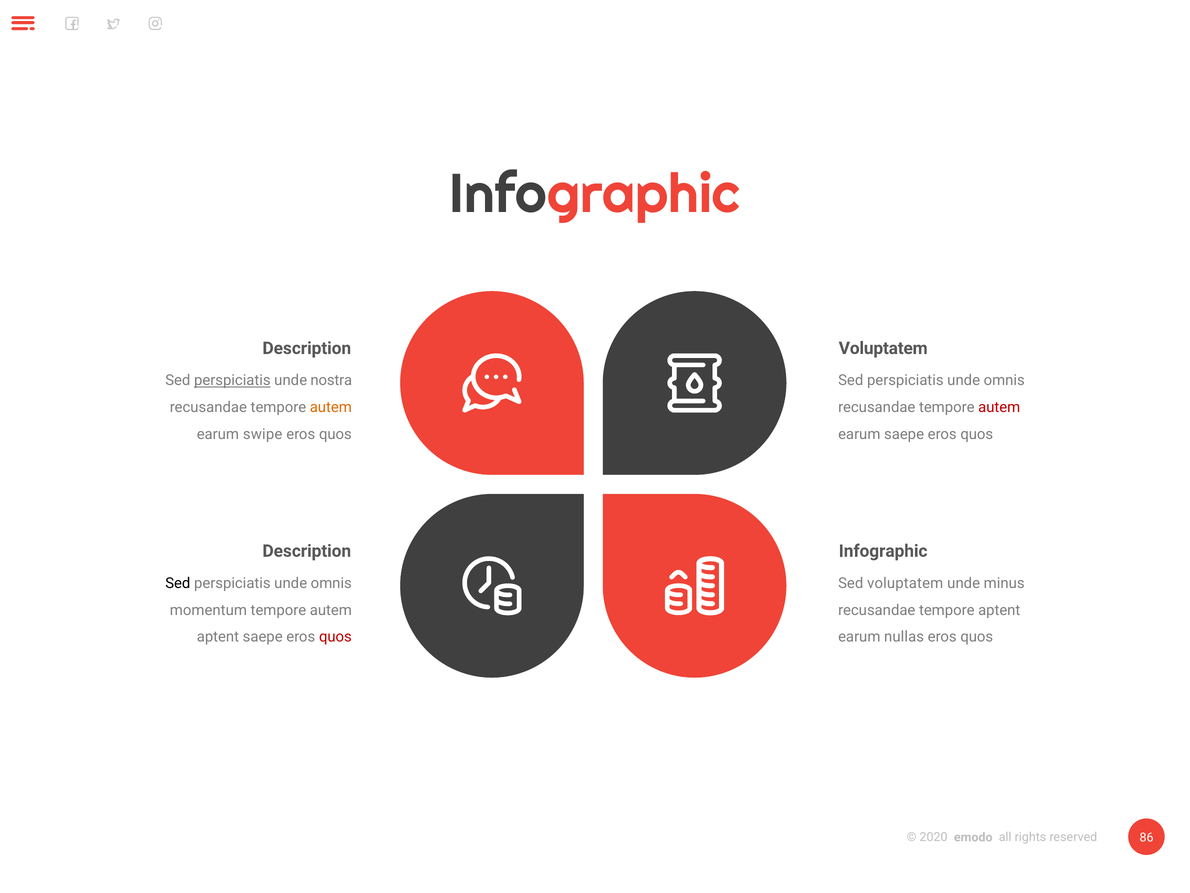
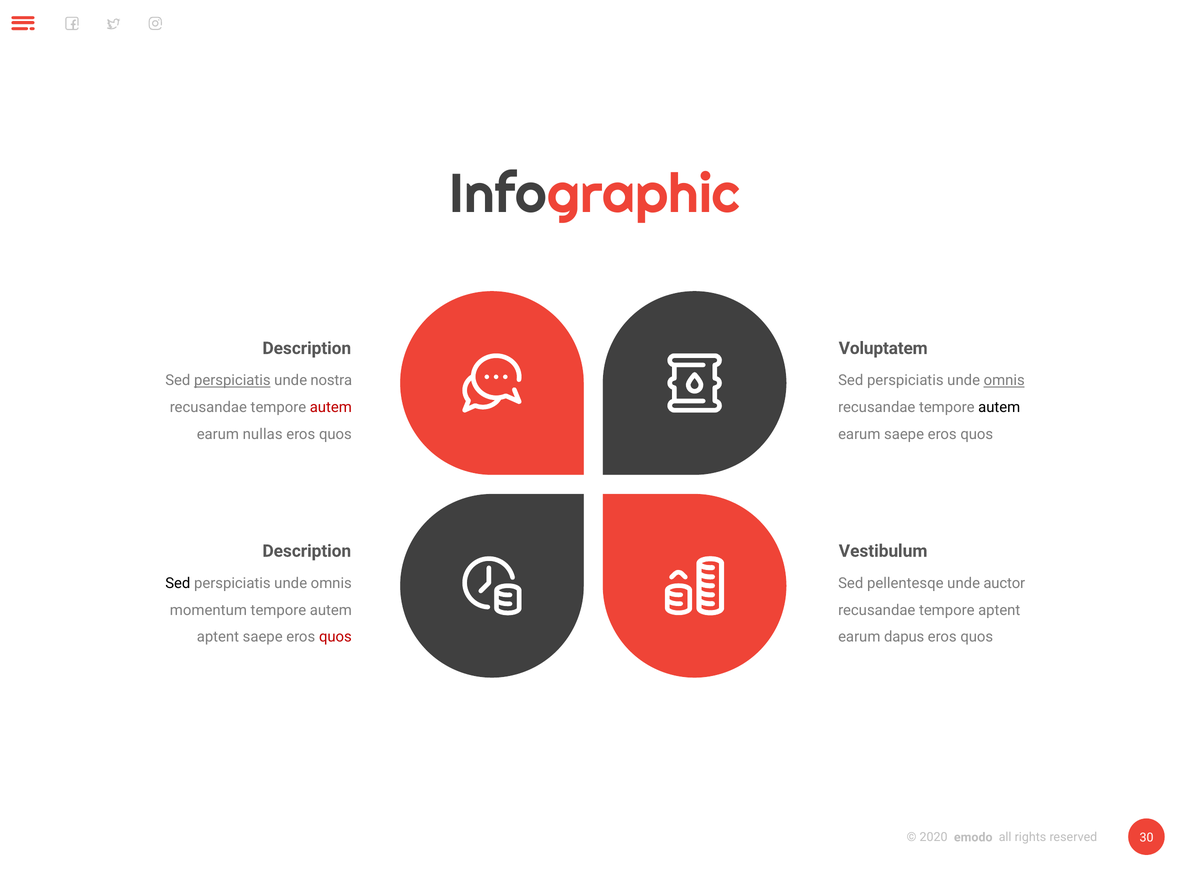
omnis underline: none -> present (1004, 380)
autem colour: orange -> red (331, 407)
autem colour: red -> black (999, 407)
swipe: swipe -> nullas (263, 434)
Infographic: Infographic -> Vestibulum (883, 551)
Sed voluptatem: voluptatem -> pellentesqe (905, 583)
minus: minus -> auctor (1004, 583)
nullas: nullas -> dapus (904, 637)
86: 86 -> 30 (1147, 837)
